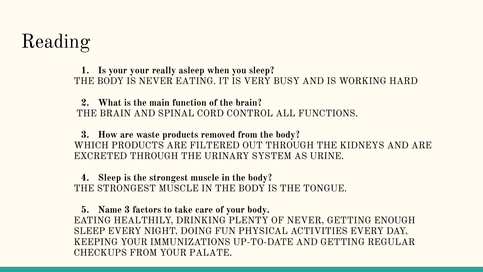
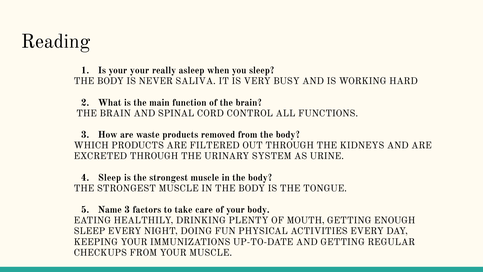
NEVER EATING: EATING -> SALIVA (196, 81)
OF NEVER: NEVER -> MOUTH (306, 220)
YOUR PALATE: PALATE -> MUSCLE (211, 252)
